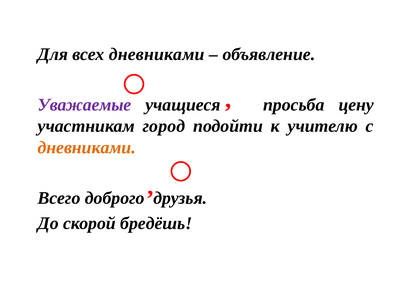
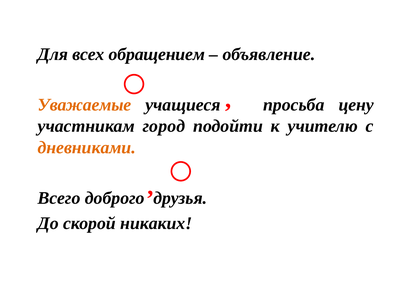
всех дневниками: дневниками -> обращением (157, 54)
Уважаемые colour: purple -> orange (84, 105)
бредёшь: бредёшь -> никаких (156, 223)
